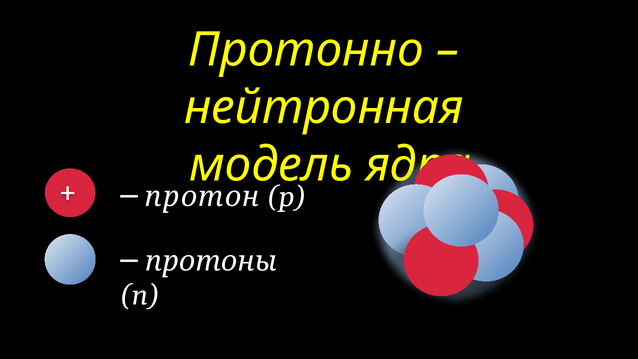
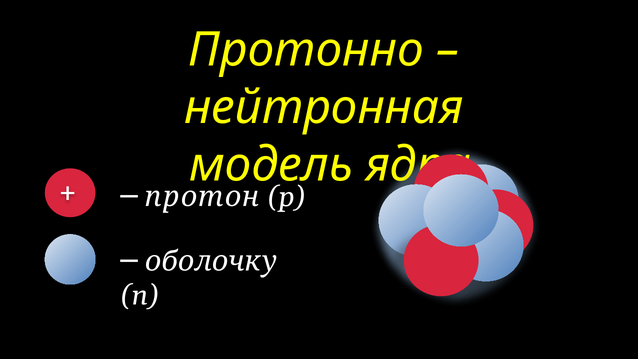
протоны: протоны -> оболочку (211, 261)
